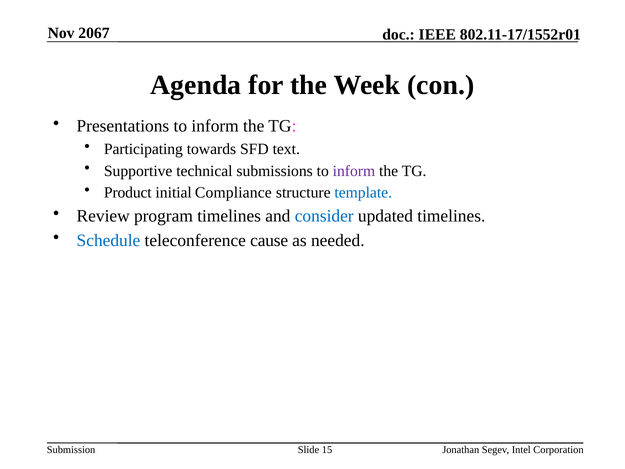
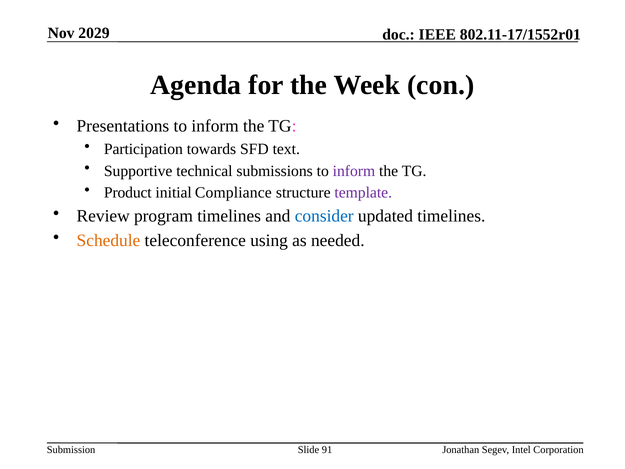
2067: 2067 -> 2029 (94, 33)
Participating: Participating -> Participation (143, 149)
template colour: blue -> purple (363, 193)
Schedule colour: blue -> orange (108, 240)
cause: cause -> using (269, 240)
15: 15 -> 91 (327, 450)
